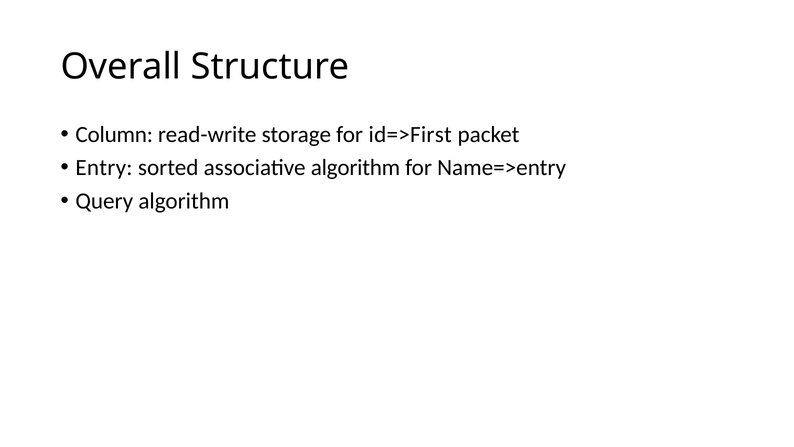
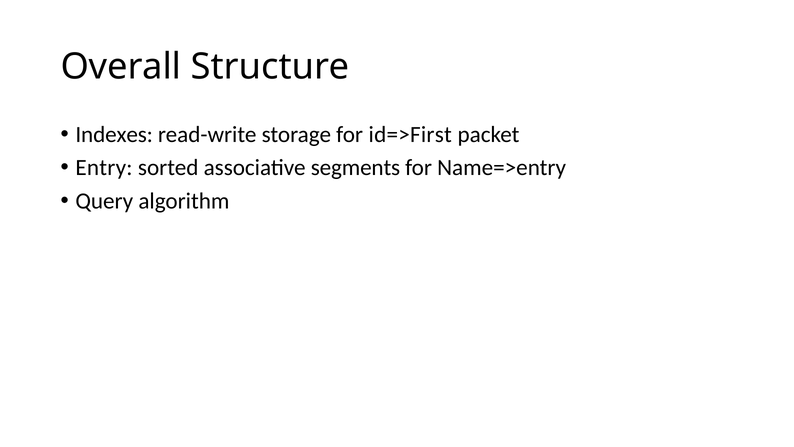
Column: Column -> Indexes (114, 134)
associative algorithm: algorithm -> segments (355, 168)
